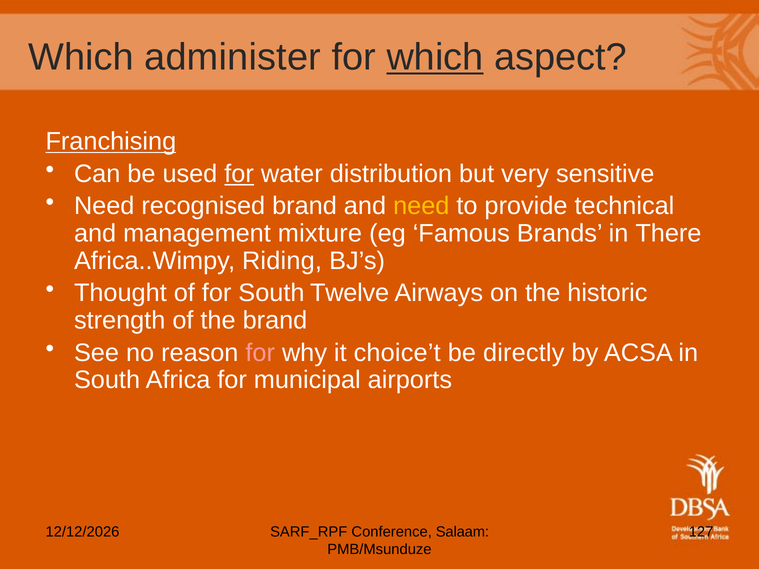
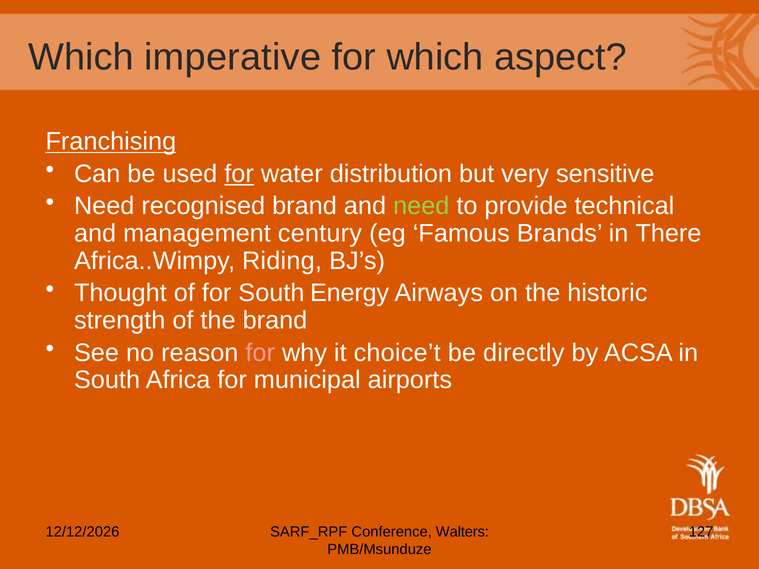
administer: administer -> imperative (233, 57)
which underline: present -> none (435, 57)
need colour: yellow -> light green (421, 206)
mixture: mixture -> century (320, 233)
Twelve: Twelve -> Energy (350, 293)
Salaam: Salaam -> Walters (462, 532)
